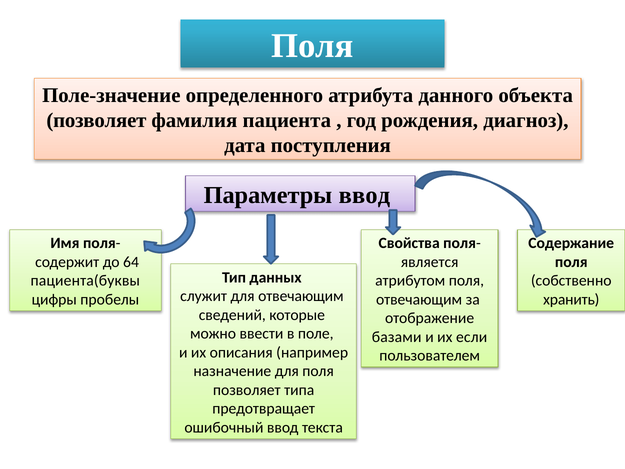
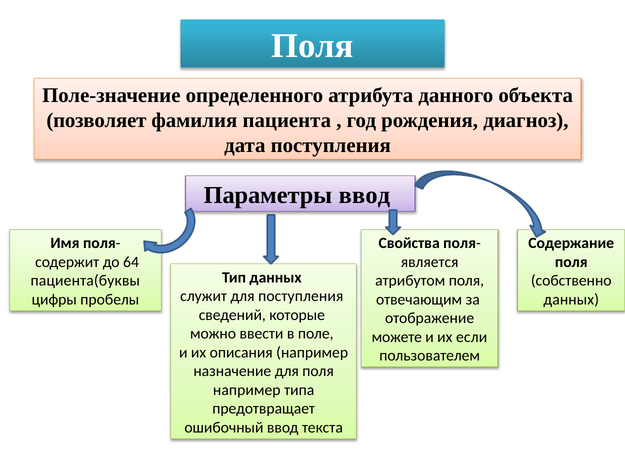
для отвечающим: отвечающим -> поступления (301, 296)
хранить: хранить -> данных (571, 299)
базами: базами -> можете (397, 337)
позволяет: позволяет -> например (247, 390)
